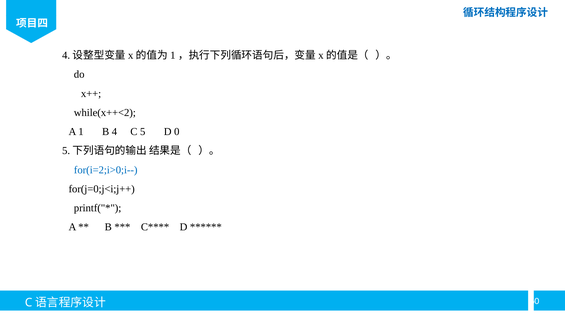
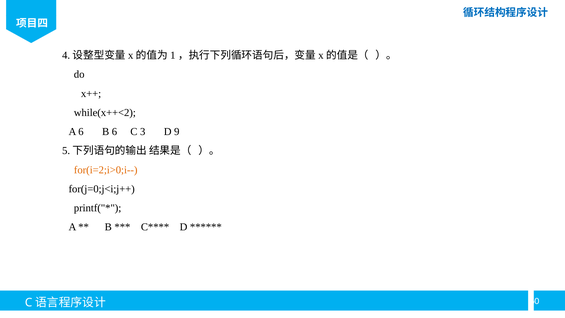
A 1: 1 -> 6 (81, 132)
B 4: 4 -> 6 (114, 132)
5: 5 -> 3 (143, 132)
0: 0 -> 9 (177, 132)
for(i=2;i>0;i-- colour: blue -> orange (106, 170)
